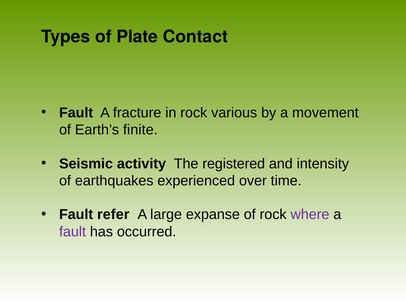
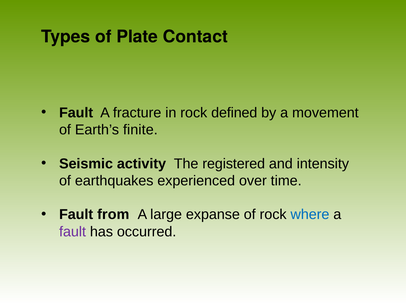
various: various -> defined (234, 112)
refer: refer -> from (113, 214)
where colour: purple -> blue (310, 214)
